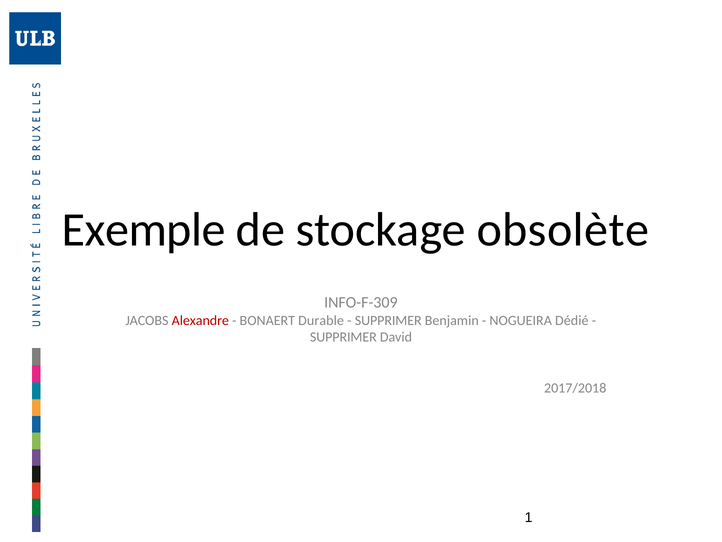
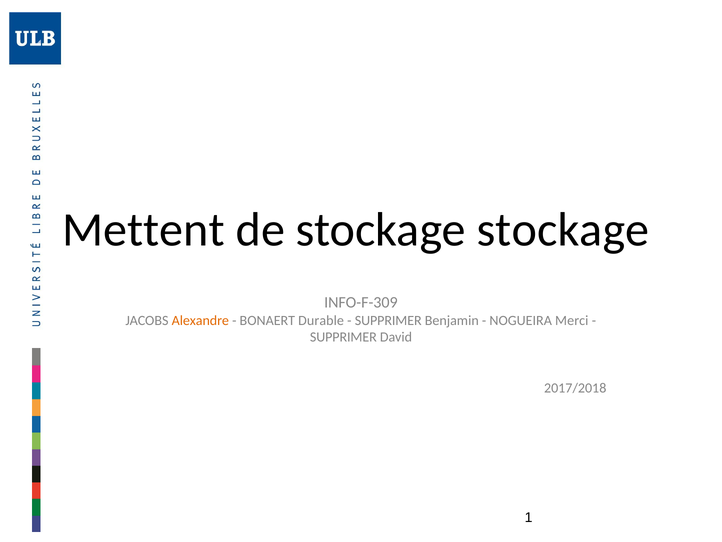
Exemple: Exemple -> Mettent (143, 230)
stockage obsolète: obsolète -> stockage (563, 230)
Alexandre colour: red -> orange (200, 320)
Dédié: Dédié -> Merci (572, 320)
